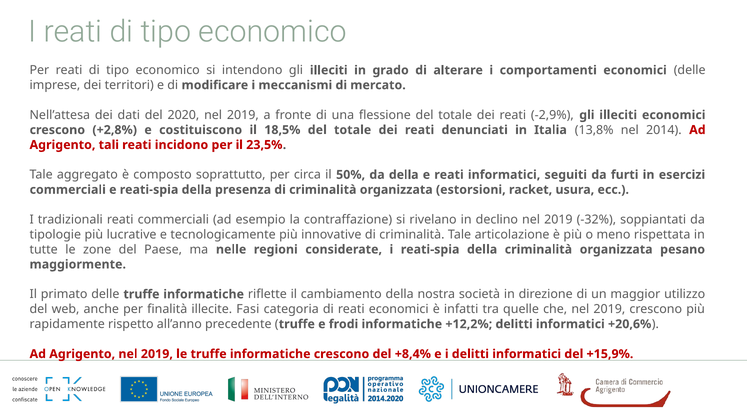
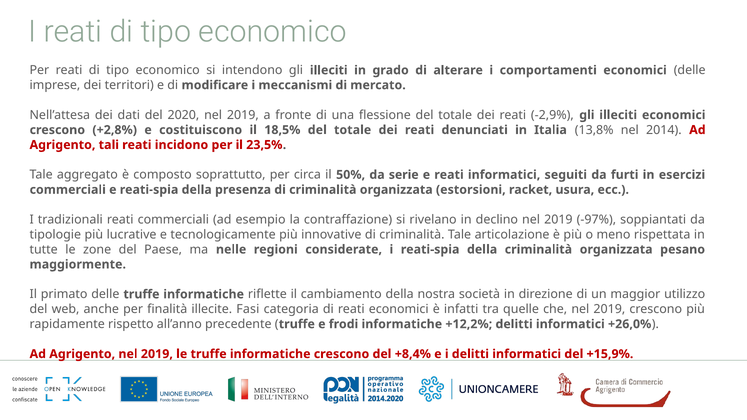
da della: della -> serie (404, 175)
-32%: -32% -> -97% (596, 220)
+20,6%: +20,6% -> +26,0% (630, 324)
